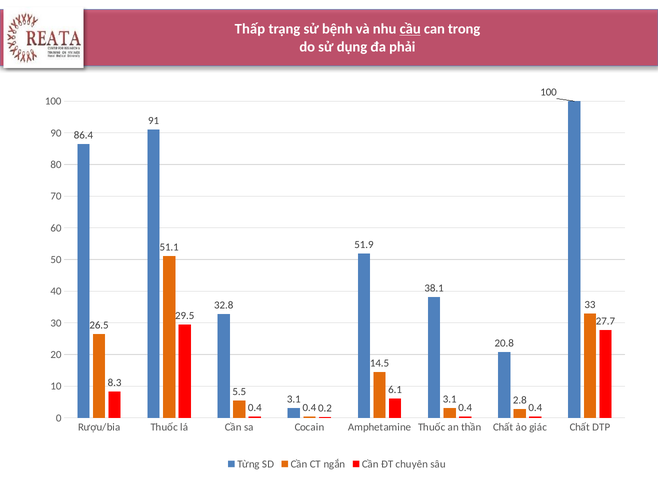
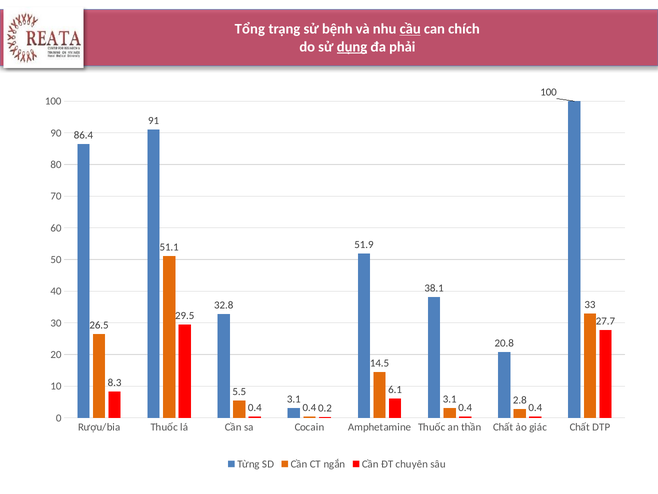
Thấp: Thấp -> Tổng (250, 29)
trong: trong -> chích (464, 29)
dụng underline: none -> present (352, 47)
